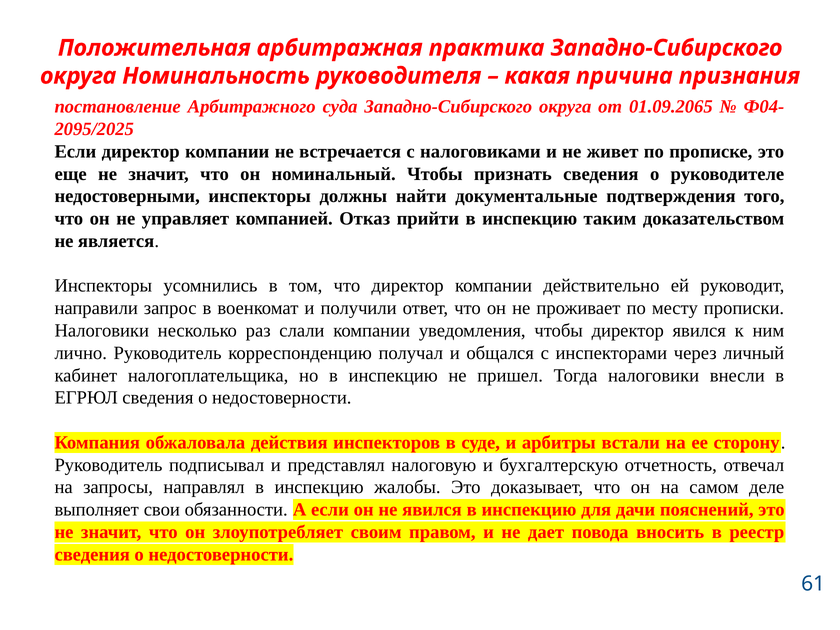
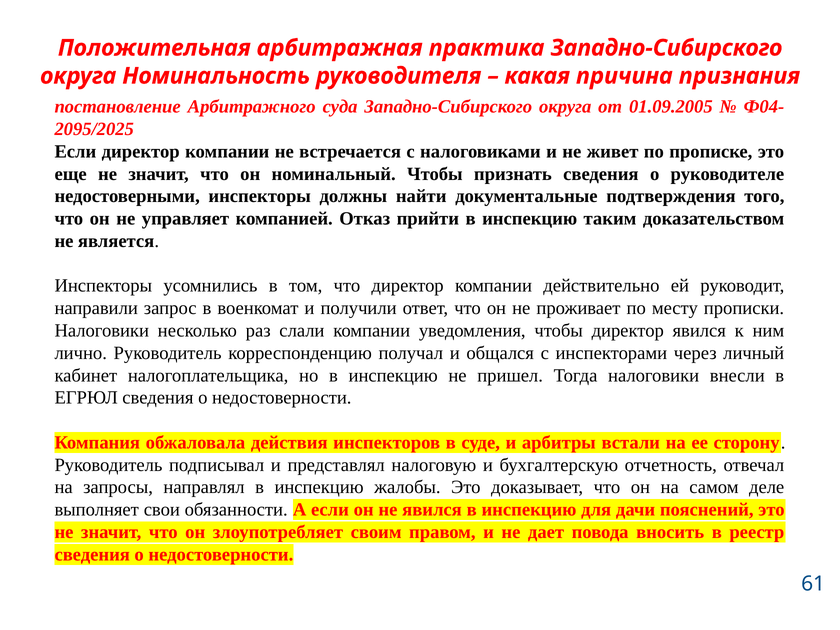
01.09.2065: 01.09.2065 -> 01.09.2005 (671, 107)
